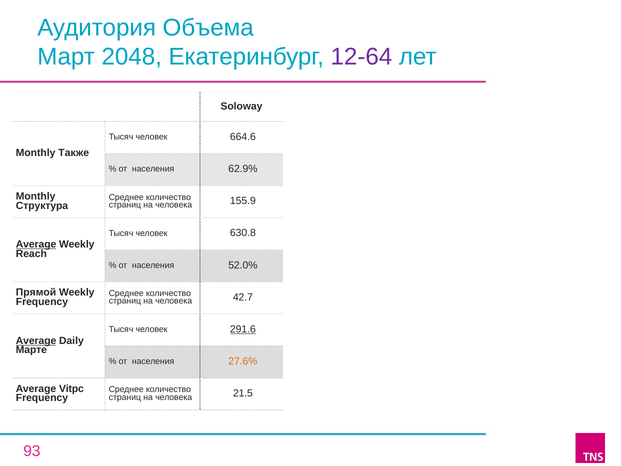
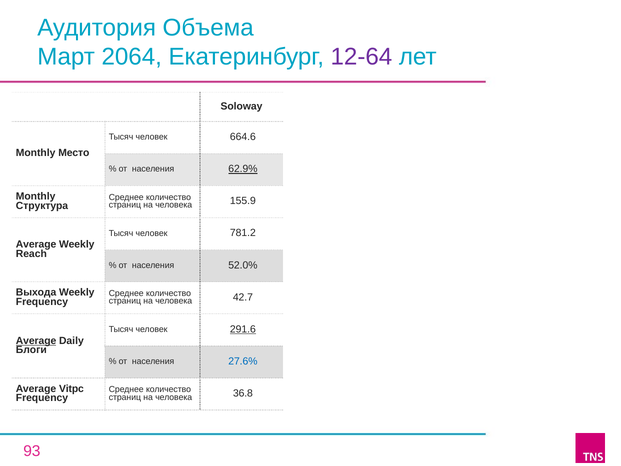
2048: 2048 -> 2064 (132, 57)
Также: Также -> Место (74, 153)
62.9% underline: none -> present (243, 169)
630.8: 630.8 -> 781.2 (243, 233)
Average underline: present -> none (36, 244)
Прямой: Прямой -> Выхода (36, 292)
Марте: Марте -> Блоги (31, 350)
27.6% colour: orange -> blue (243, 361)
21.5: 21.5 -> 36.8 (243, 393)
